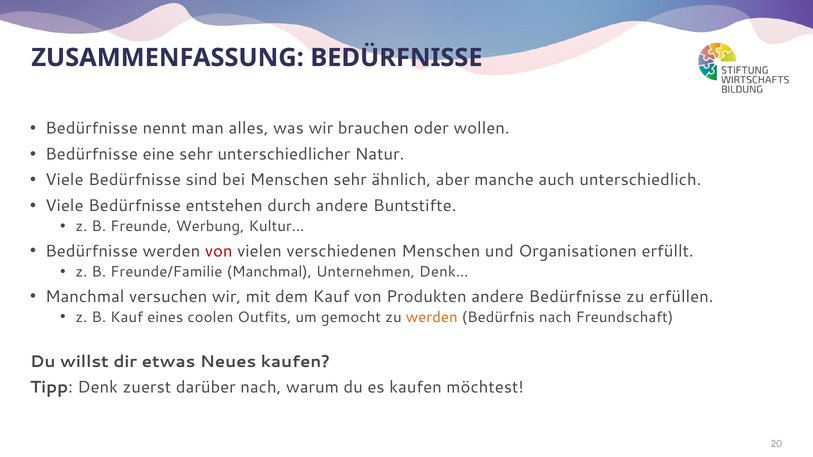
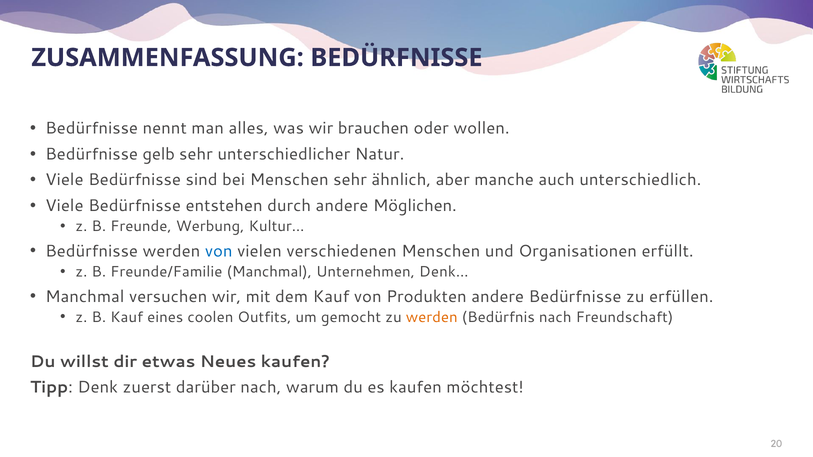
eine: eine -> gelb (159, 154)
Buntstifte: Buntstifte -> Möglichen (415, 206)
von colour: red -> blue (219, 251)
